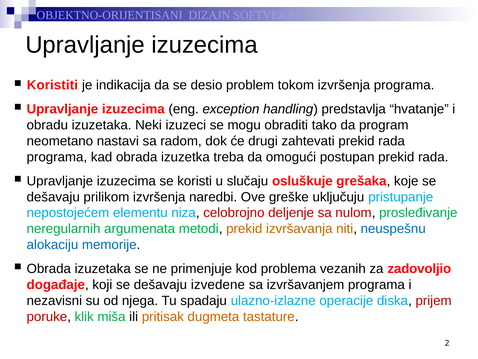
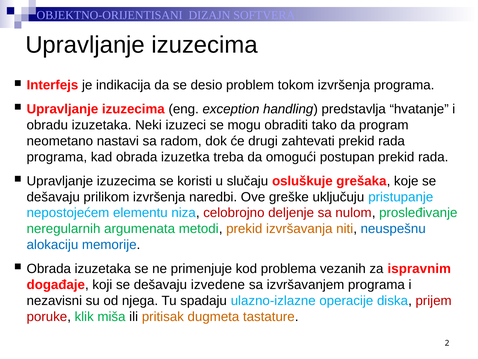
Koristiti: Koristiti -> Interfejs (52, 85)
zadovoljio: zadovoljio -> ispravnim (419, 268)
